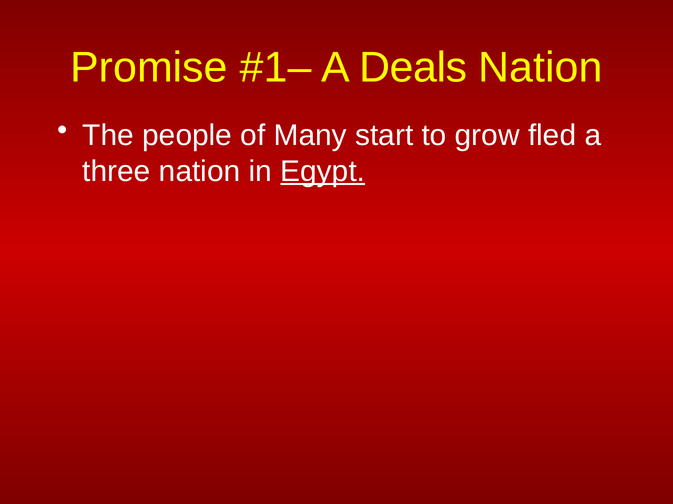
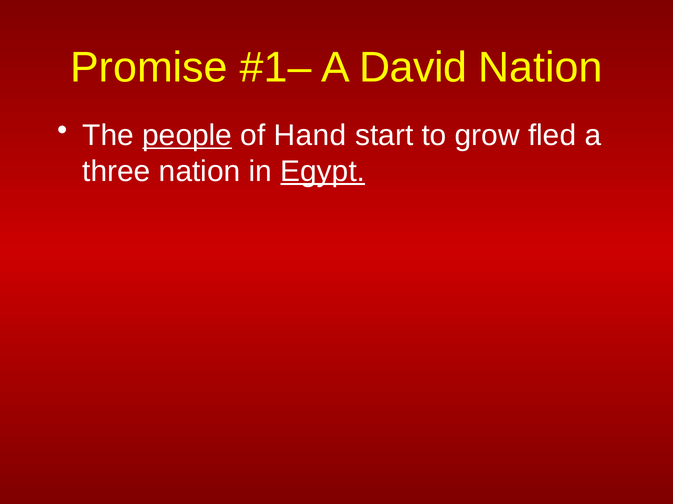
Deals: Deals -> David (413, 67)
people underline: none -> present (187, 136)
Many: Many -> Hand (310, 136)
